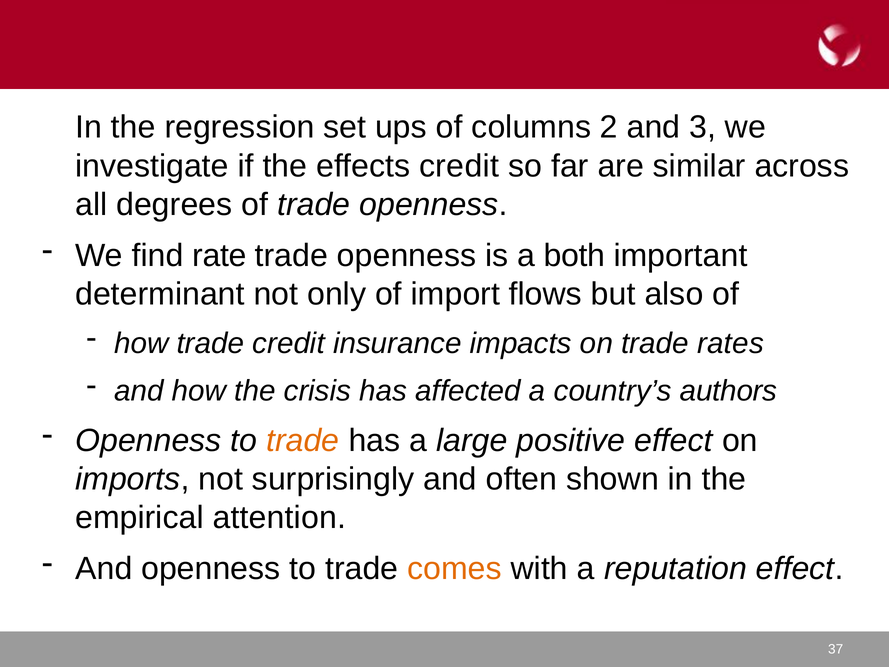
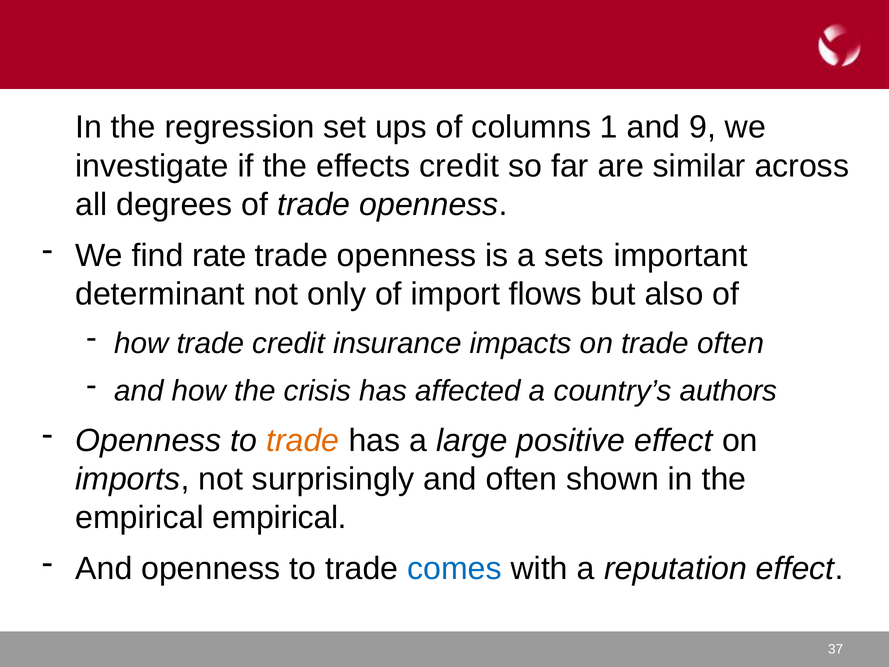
2: 2 -> 1 (609, 127)
3: 3 -> 9 (703, 127)
both: both -> sets (574, 256)
trade rates: rates -> often (731, 343)
empirical attention: attention -> empirical (280, 517)
comes colour: orange -> blue (454, 569)
